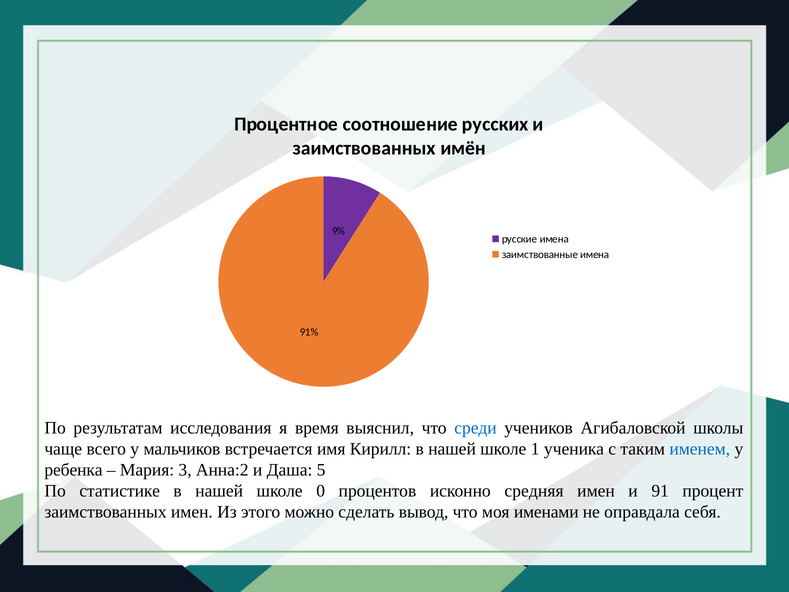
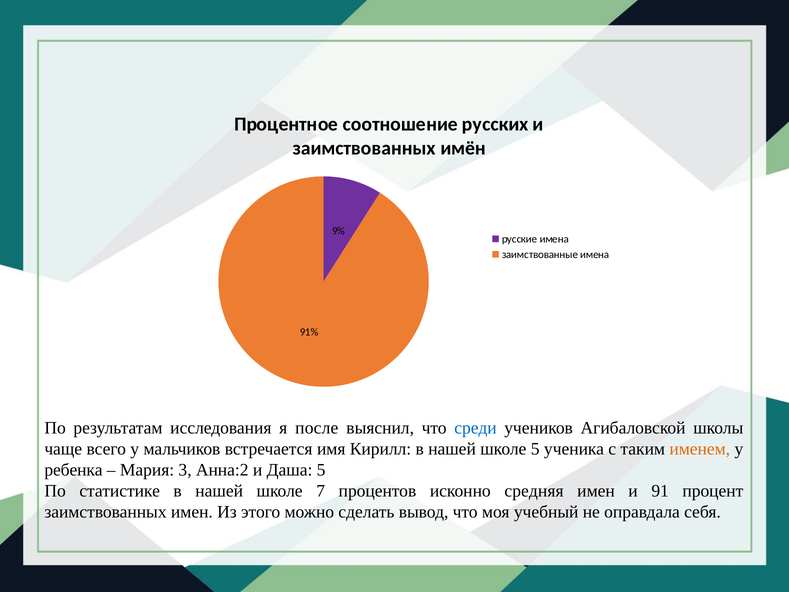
время: время -> после (317, 428)
школе 1: 1 -> 5 (535, 449)
именем colour: blue -> orange (700, 449)
0: 0 -> 7 (321, 491)
именами: именами -> учебный (546, 512)
